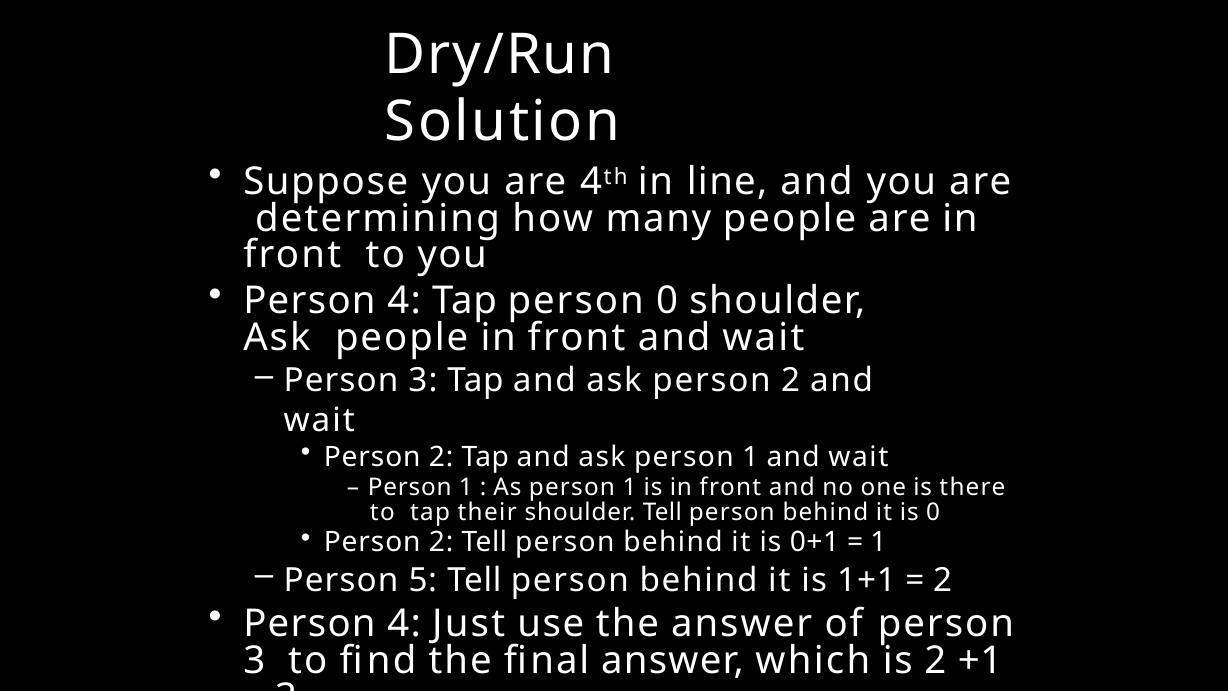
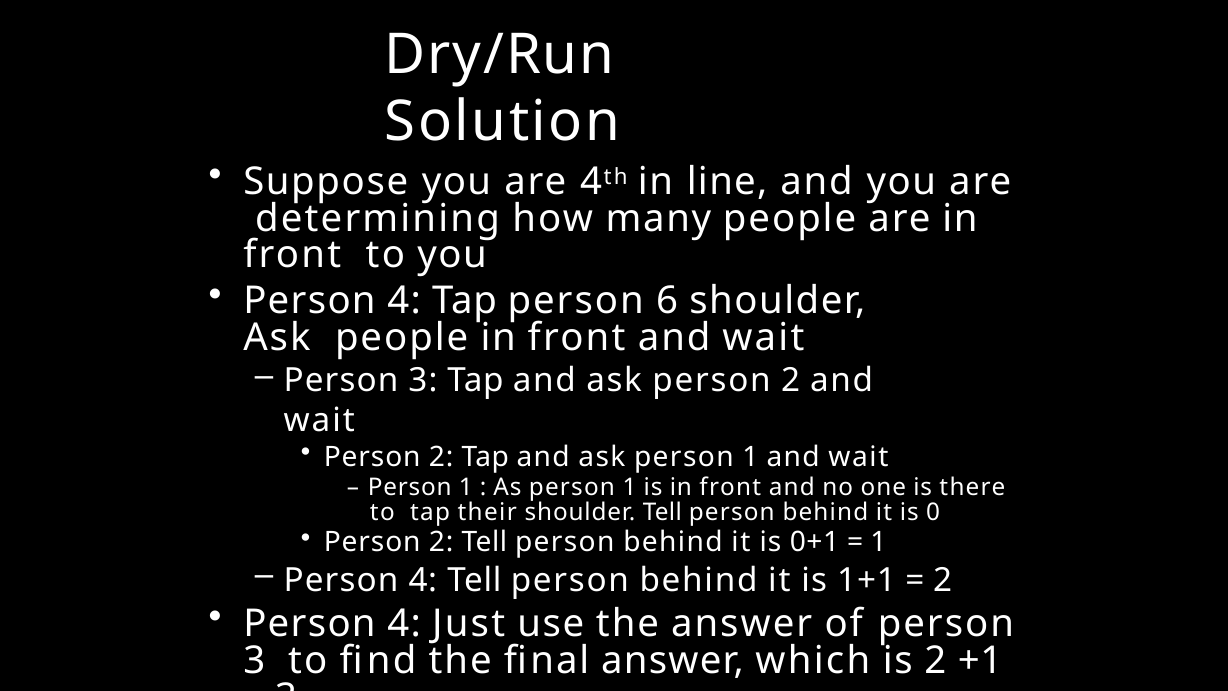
person 0: 0 -> 6 (667, 301)
5: 5 -> 4 (423, 580)
